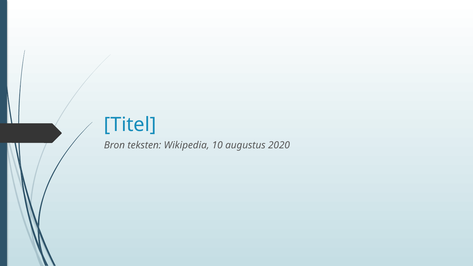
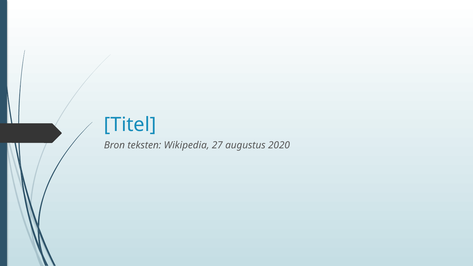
10: 10 -> 27 (217, 145)
